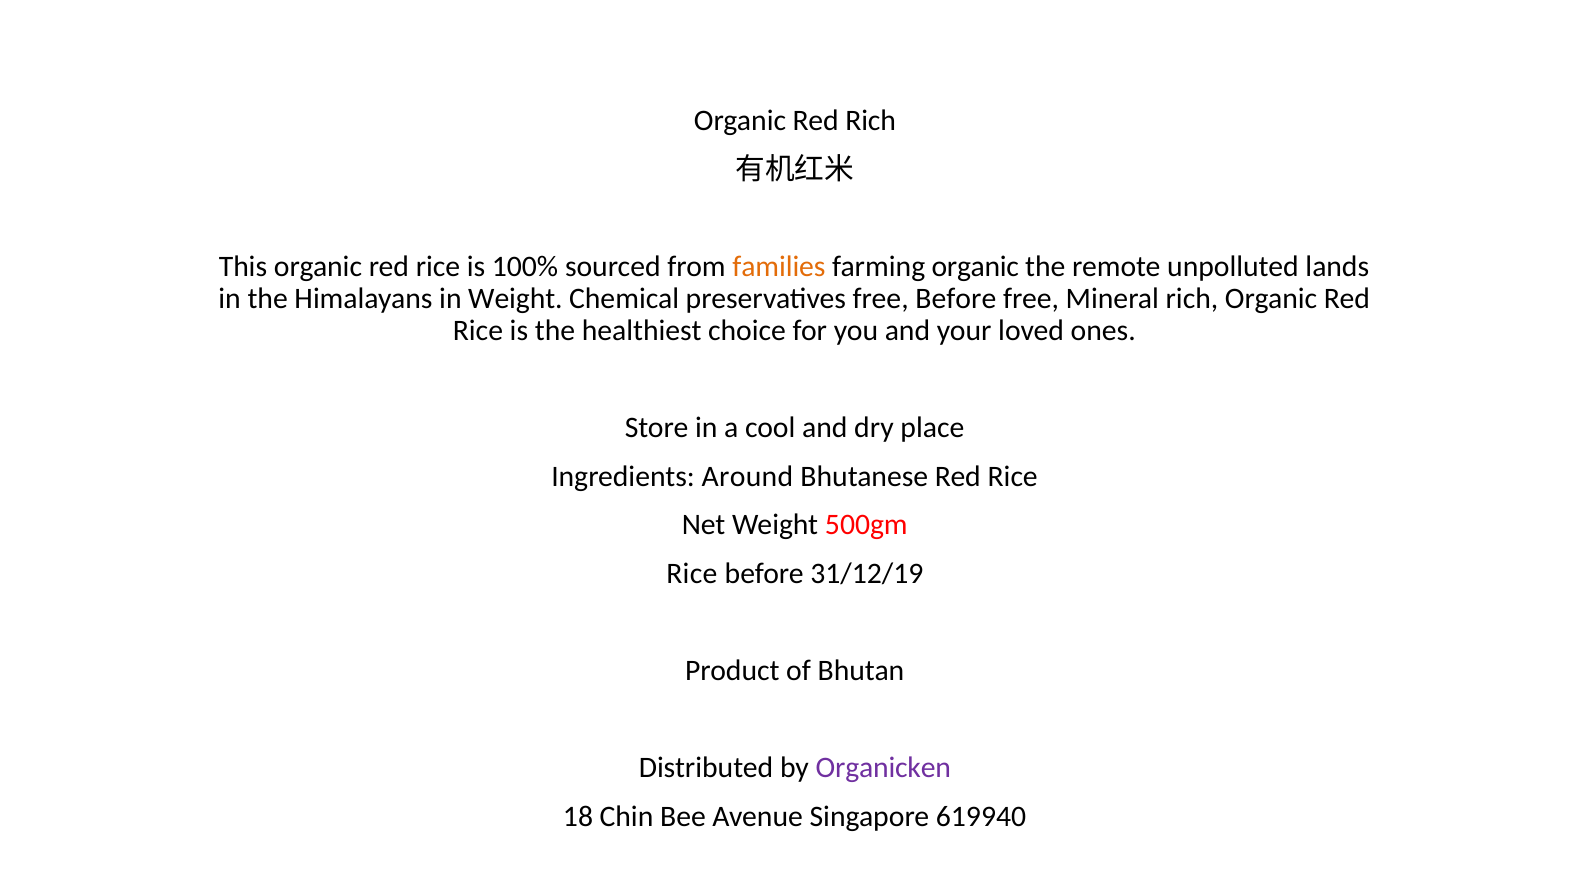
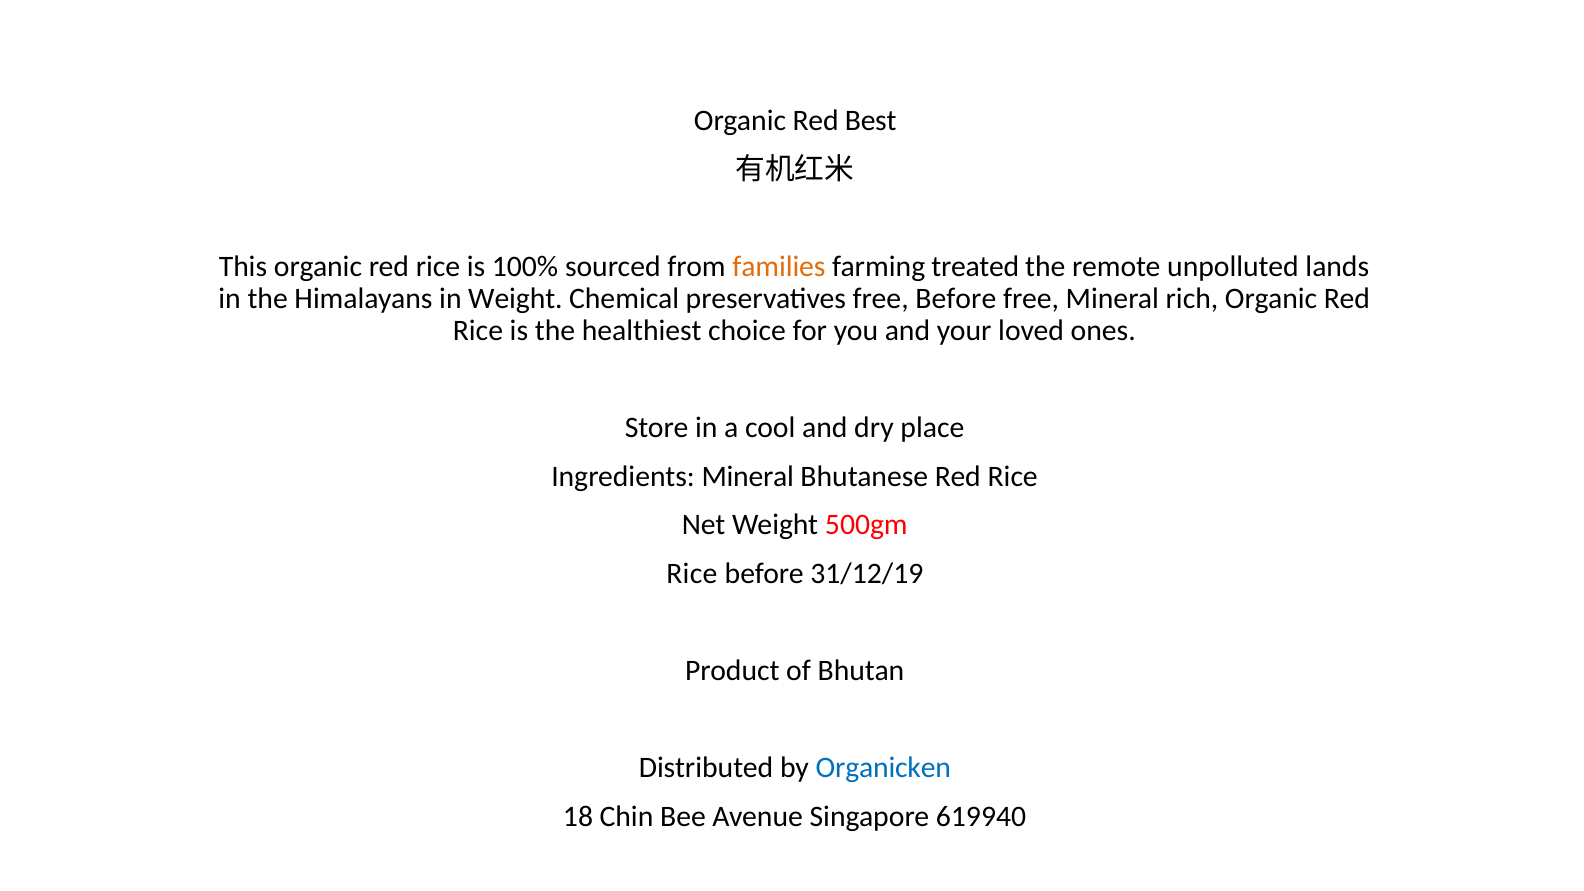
Red Rich: Rich -> Best (871, 121)
farming organic: organic -> treated (975, 267)
Ingredients Around: Around -> Mineral (748, 476)
Organicken colour: purple -> blue (883, 768)
